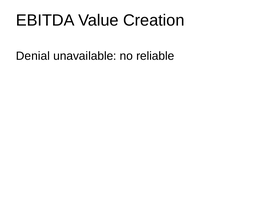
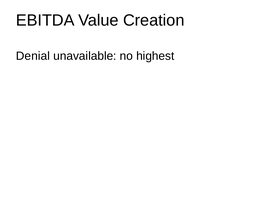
reliable: reliable -> highest (155, 56)
